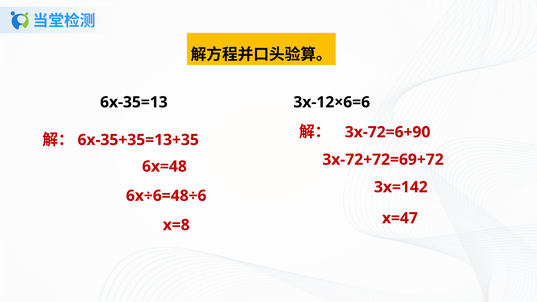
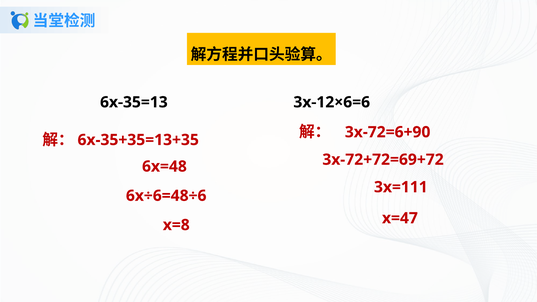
3x=142: 3x=142 -> 3x=111 (401, 187)
